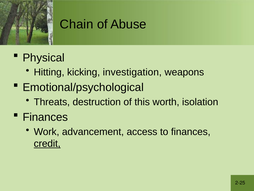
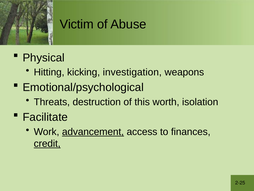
Chain: Chain -> Victim (77, 24)
Finances: Finances -> Facilitate (45, 117)
advancement underline: none -> present (93, 131)
